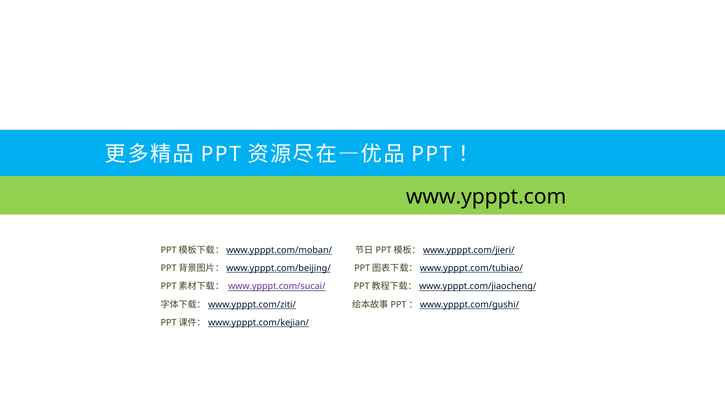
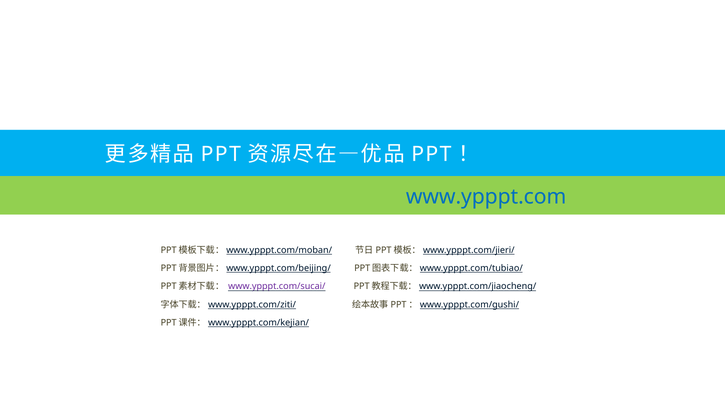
www.ypppt.com colour: black -> blue (486, 196)
